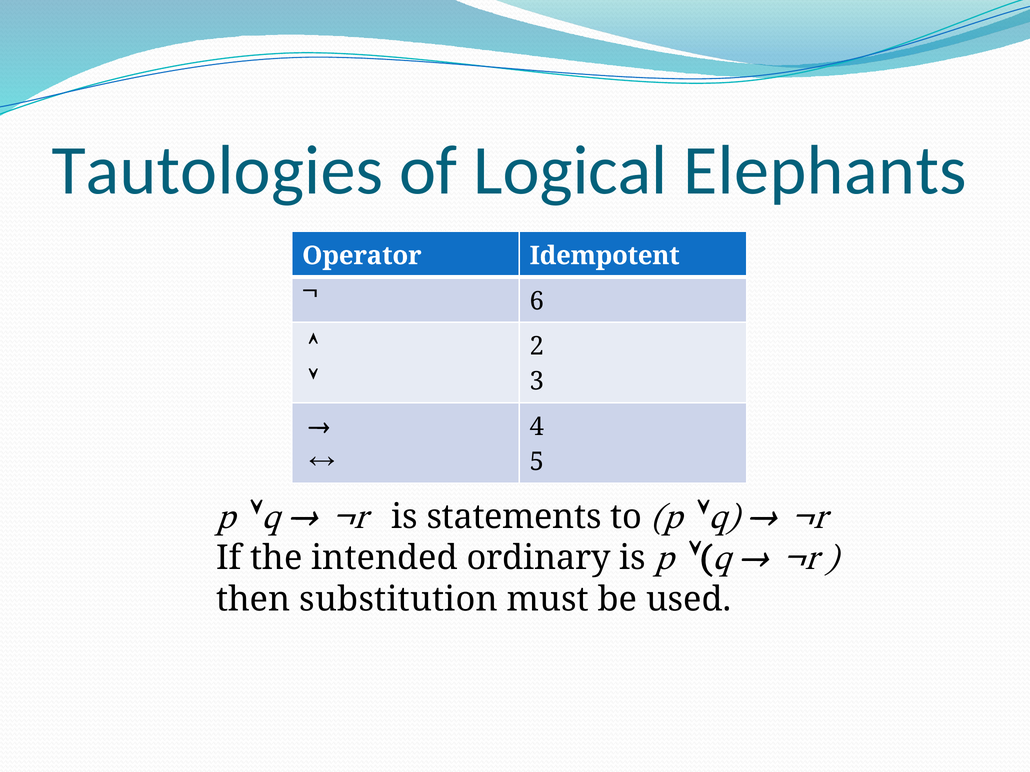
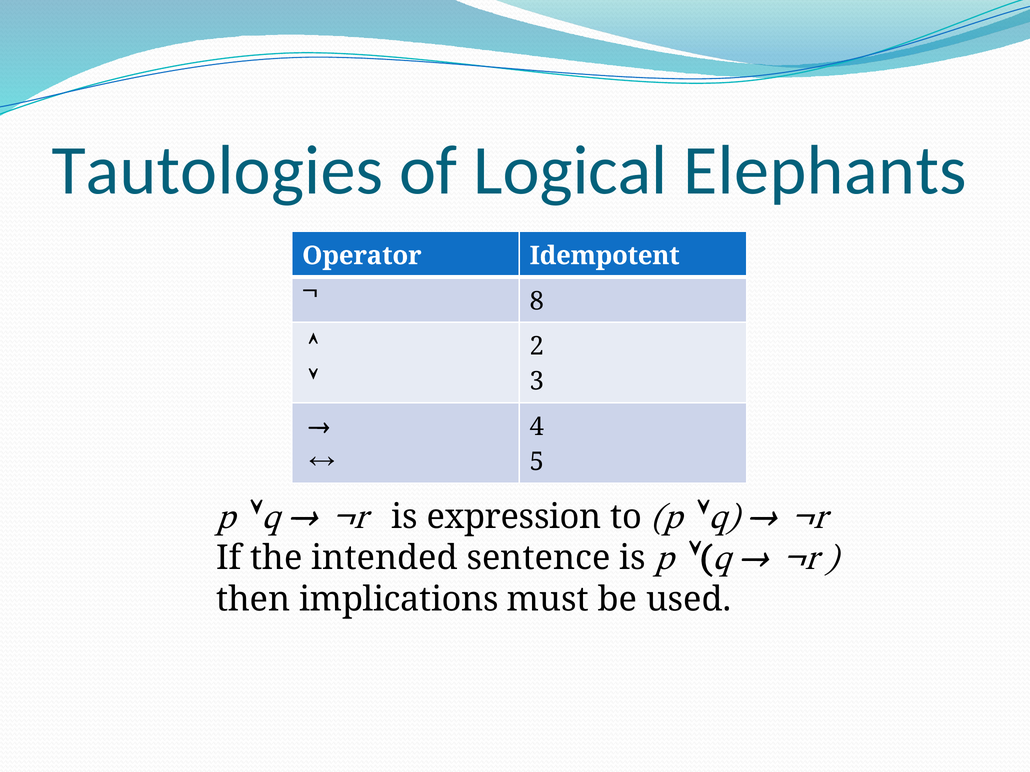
6: 6 -> 8 (537, 301)
statements: statements -> expression (514, 517)
ordinary: ordinary -> sentence (539, 558)
substitution: substitution -> implications (399, 600)
